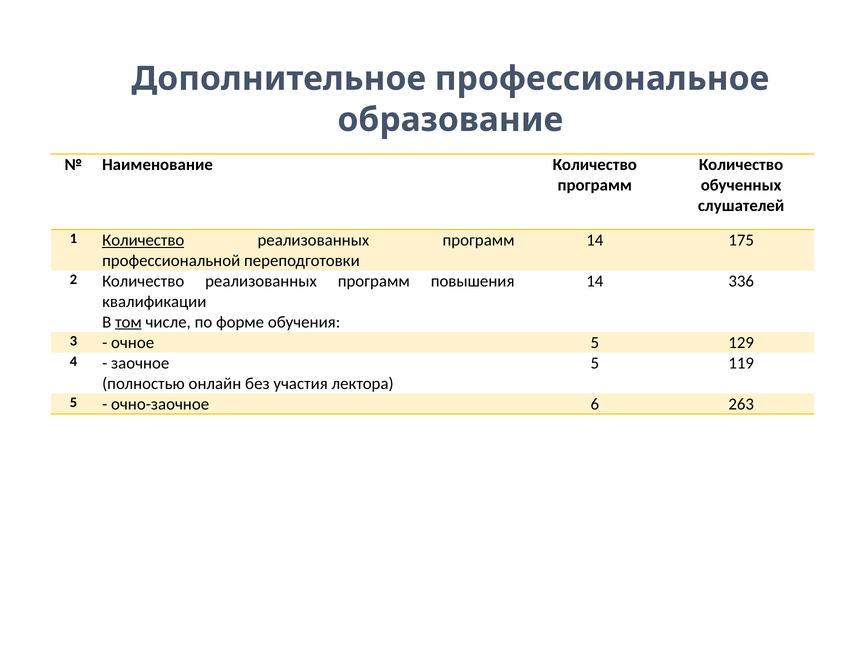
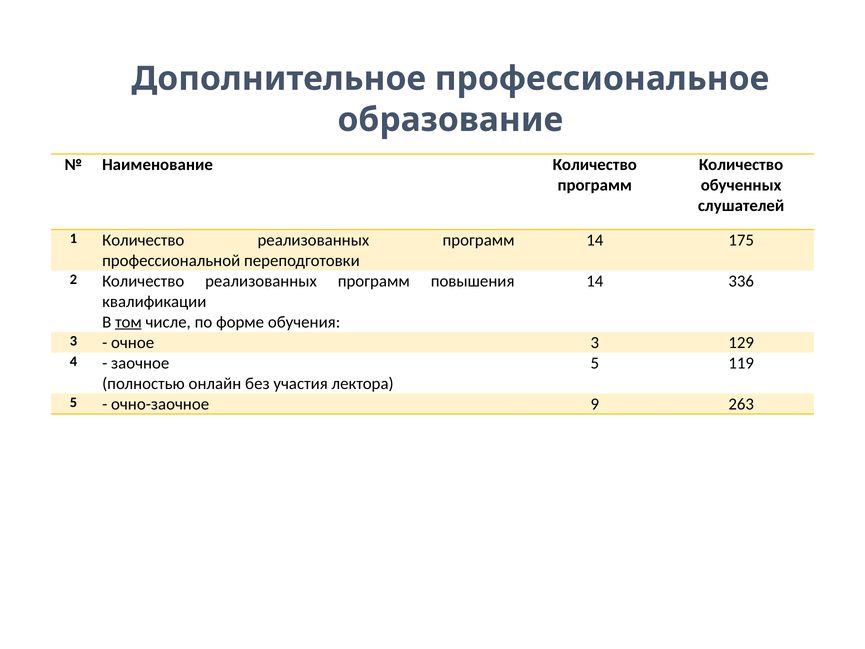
Количество underline: present -> none (143, 240)
очное 5: 5 -> 3 (595, 342)
6: 6 -> 9 (595, 404)
